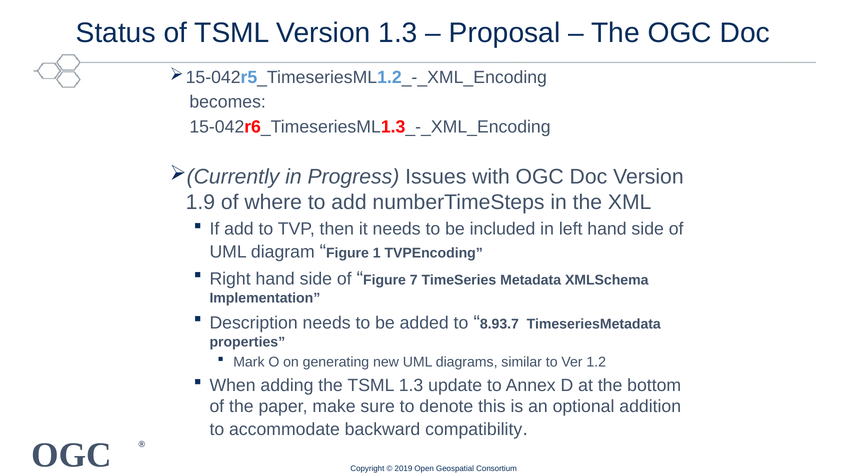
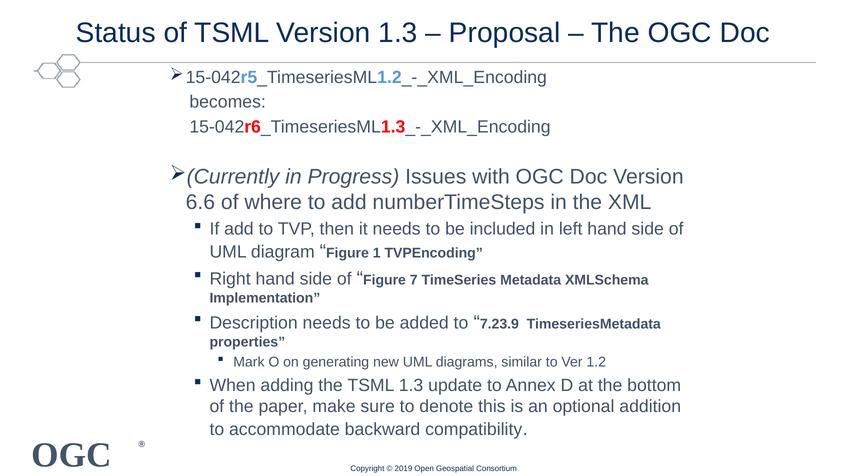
1.9: 1.9 -> 6.6 (200, 202)
8.93.7: 8.93.7 -> 7.23.9 (499, 324)
